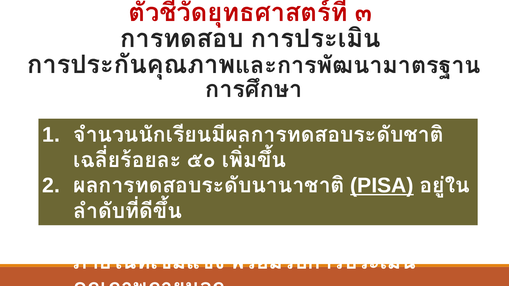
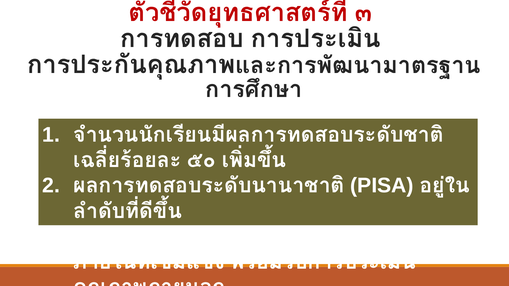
PISA underline: present -> none (382, 186)
